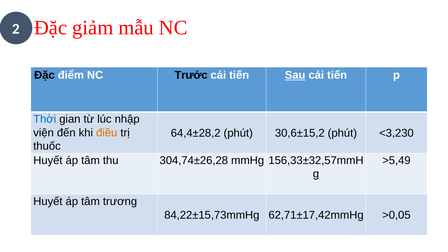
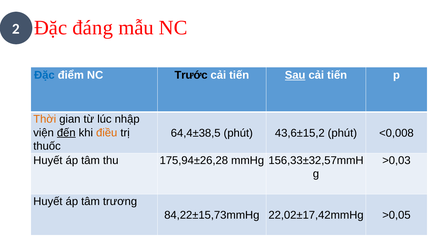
giảm: giảm -> đáng (93, 28)
Đặc colour: black -> blue (44, 75)
Thời colour: blue -> orange (45, 119)
đến underline: none -> present (66, 133)
64,4±28,2: 64,4±28,2 -> 64,4±38,5 (196, 133)
30,6±15,2: 30,6±15,2 -> 43,6±15,2 (300, 133)
<3,230: <3,230 -> <0,008 (396, 133)
304,74±26,28: 304,74±26,28 -> 175,94±26,28 (194, 160)
>5,49: >5,49 -> >0,03 (396, 160)
62,71±17,42mmHg: 62,71±17,42mmHg -> 22,02±17,42mmHg (316, 215)
